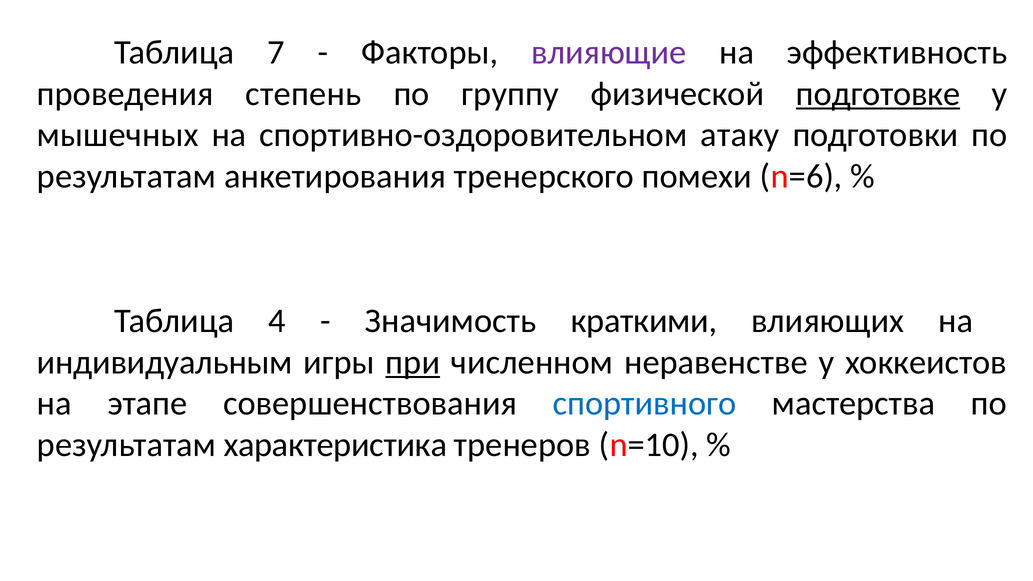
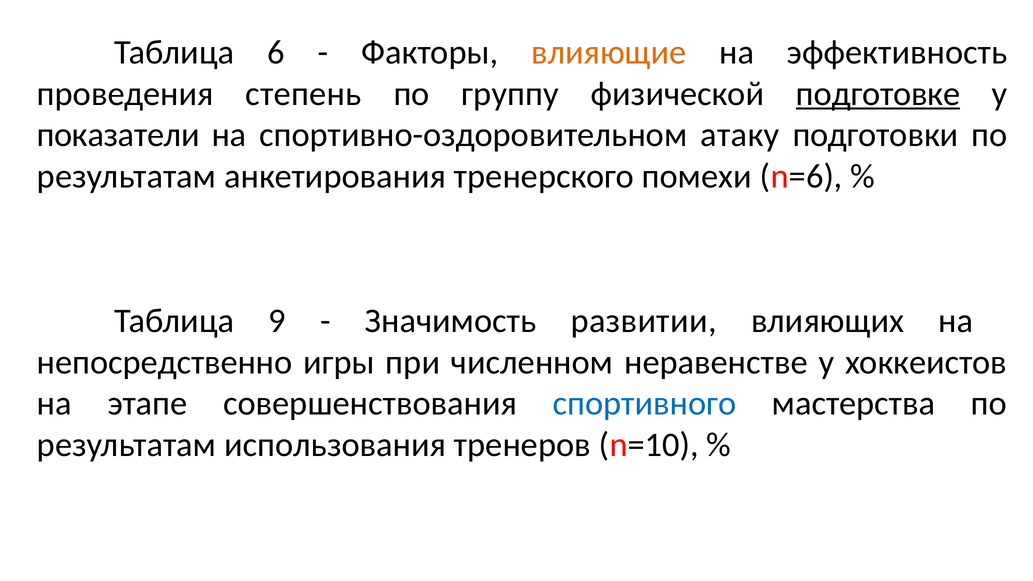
7: 7 -> 6 (276, 52)
влияющие colour: purple -> orange (609, 52)
мышечных: мышечных -> показатели (118, 135)
4: 4 -> 9 (277, 321)
краткими: краткими -> развитии (644, 321)
индивидуальным: индивидуальным -> непосредственно (165, 362)
при underline: present -> none (413, 362)
характеристика: характеристика -> использования (335, 445)
